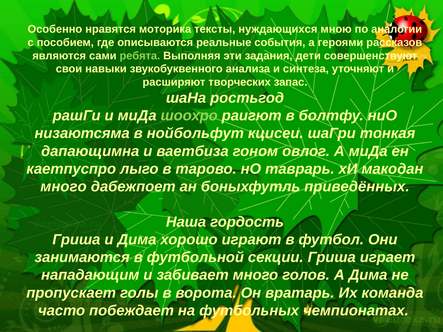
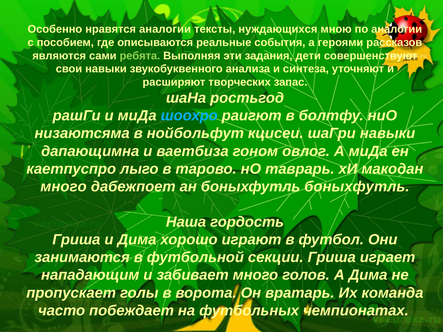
нравятся моторика: моторика -> аналогии (165, 29)
шоохро colour: light green -> light blue (189, 116)
шаГри тонкая: тонкая -> навыки (388, 134)
боныхфутль приведённых: приведённых -> боныхфутль (357, 187)
